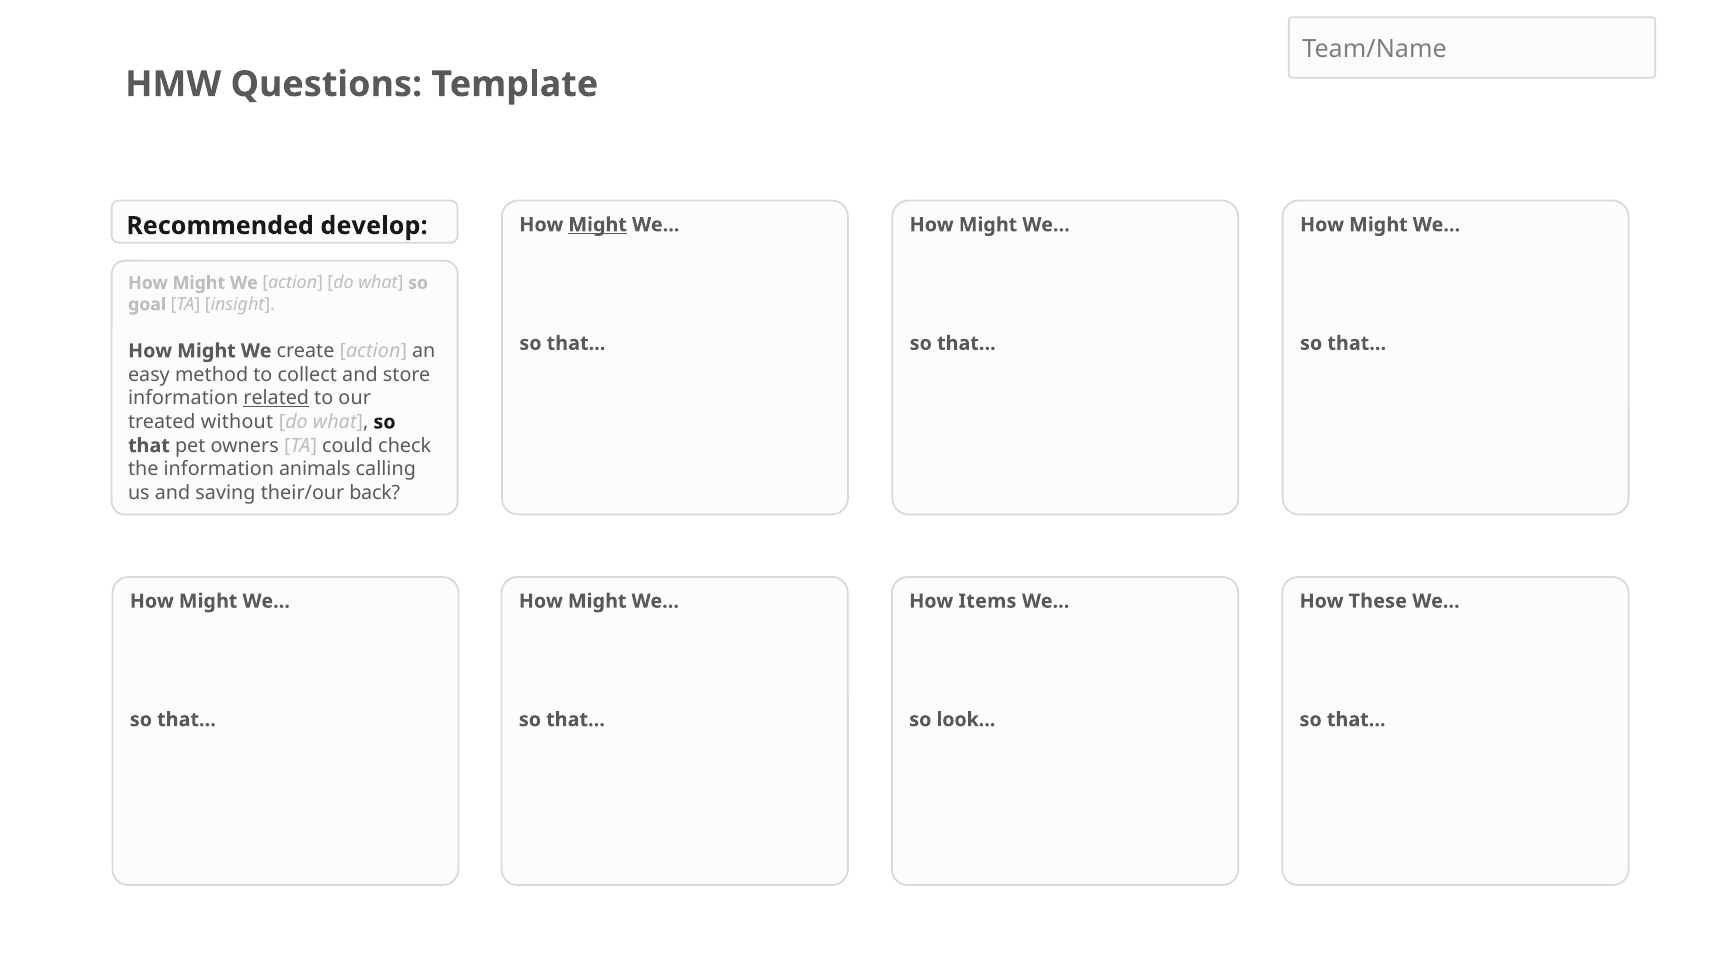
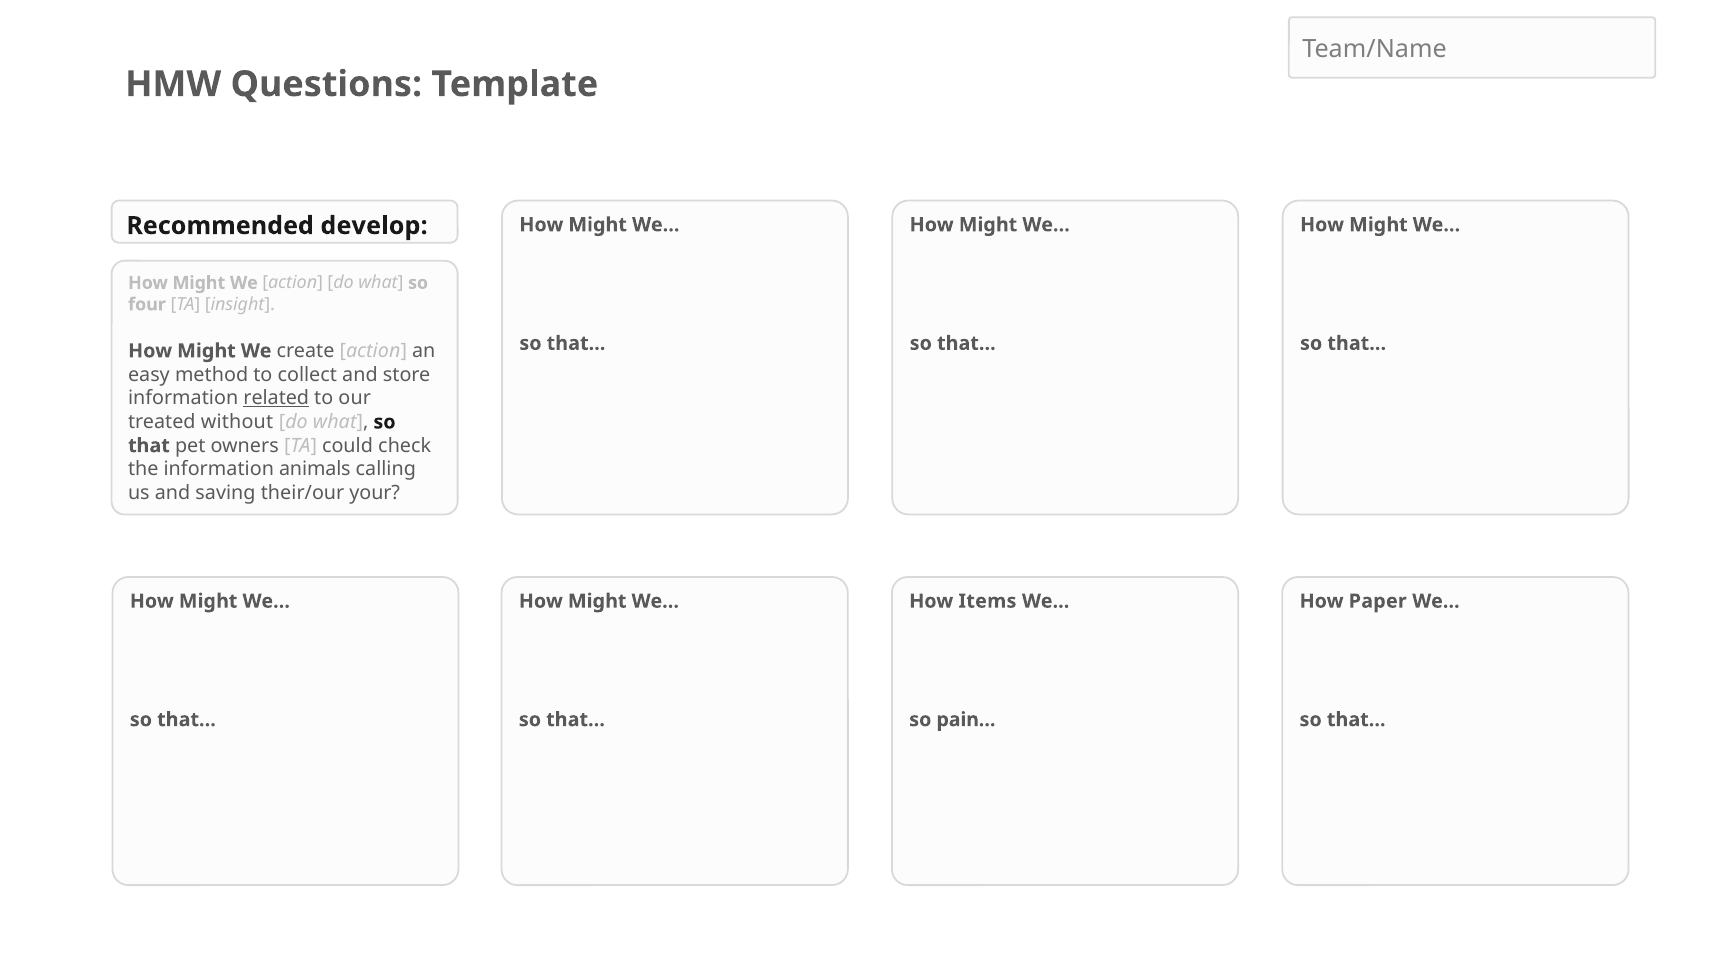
Might underline: present -> none (598, 225)
goal: goal -> four (147, 304)
back: back -> your (375, 493)
These: These -> Paper (1378, 601)
look…: look… -> pain… (966, 720)
